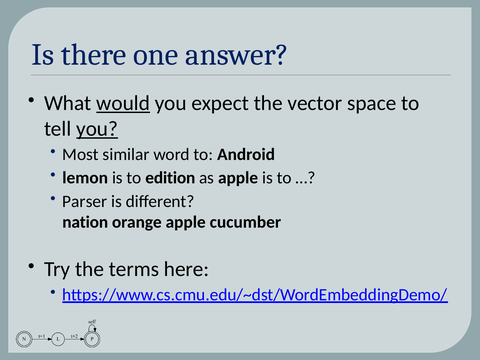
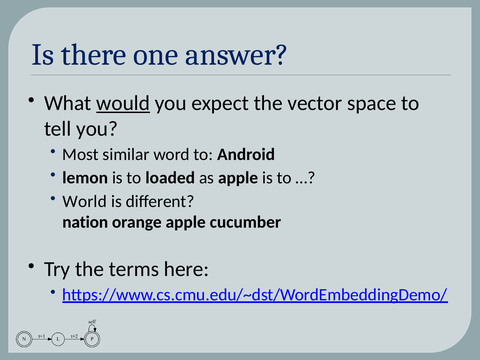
you underline: present -> none (97, 129)
edition: edition -> loaded (170, 178)
Parser: Parser -> World (85, 201)
